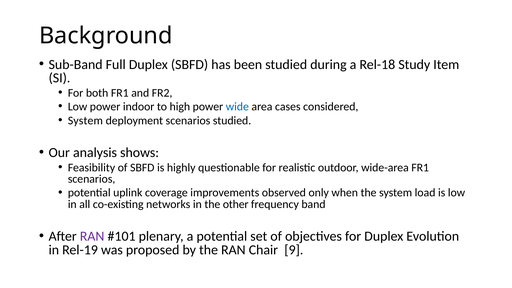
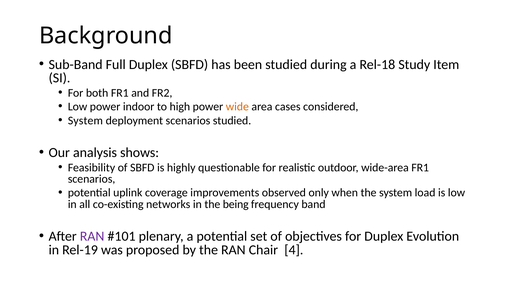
wide colour: blue -> orange (237, 107)
other: other -> being (236, 204)
9: 9 -> 4 (294, 250)
